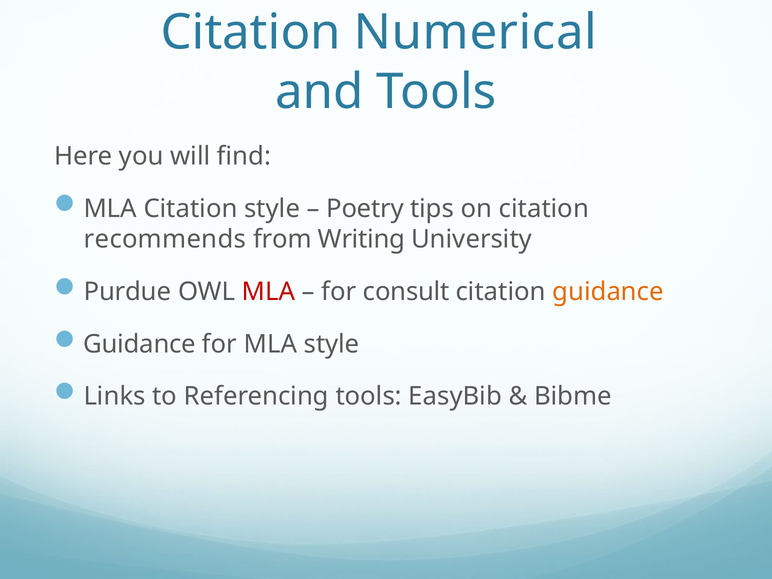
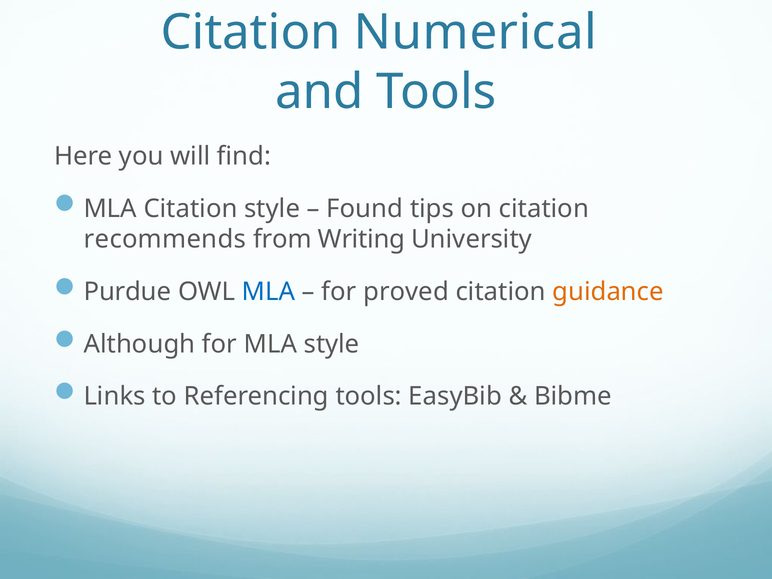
Poetry: Poetry -> Found (365, 209)
MLA colour: red -> blue (269, 292)
consult: consult -> proved (406, 292)
Guidance: Guidance -> Although (139, 344)
